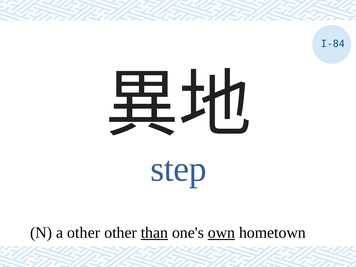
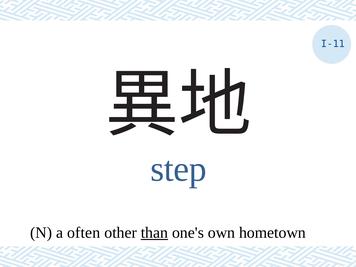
I-84: I-84 -> I-11 (333, 44)
a other: other -> often (84, 233)
own underline: present -> none (221, 233)
